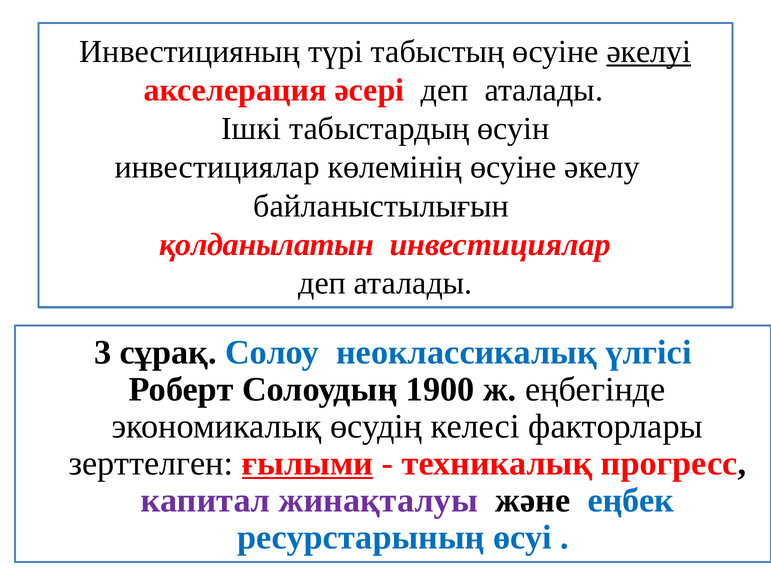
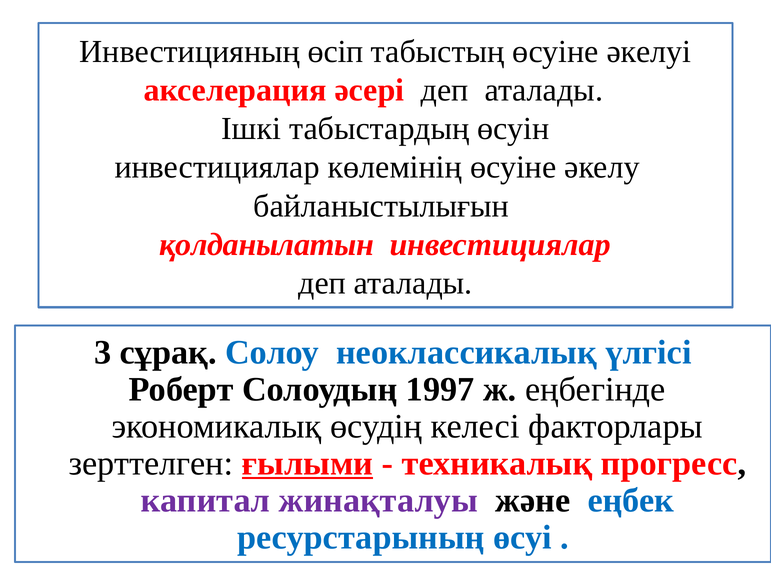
түрі: түрі -> өсіп (336, 52)
әкелуі underline: present -> none (649, 52)
1900: 1900 -> 1997 (440, 389)
